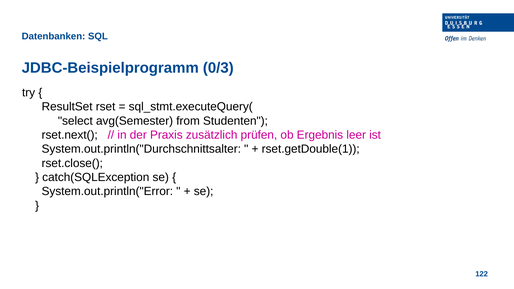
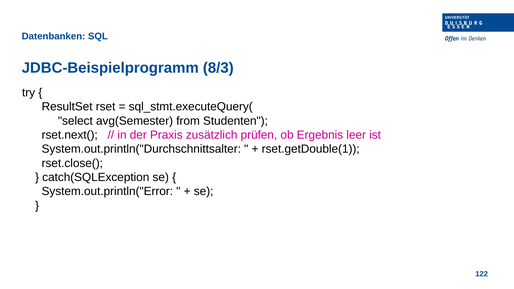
0/3: 0/3 -> 8/3 (218, 68)
